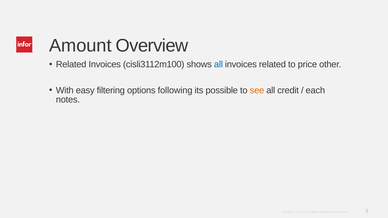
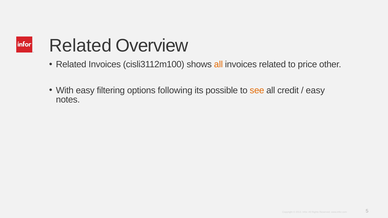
Amount: Amount -> Related (80, 46)
all colour: blue -> orange (218, 65)
each: each -> easy (315, 90)
